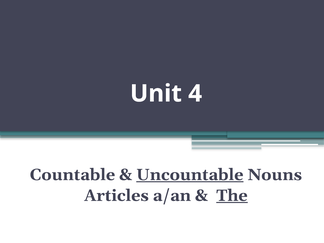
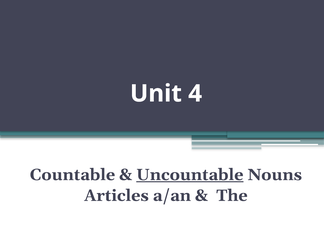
The underline: present -> none (232, 196)
